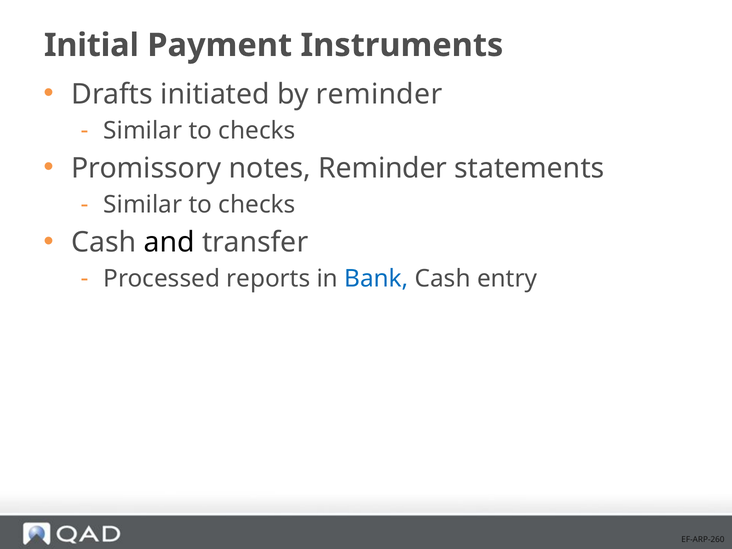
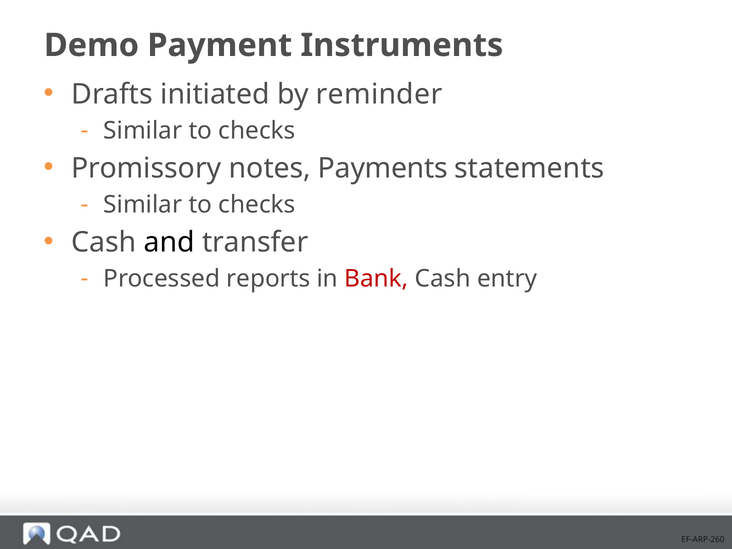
Initial: Initial -> Demo (91, 45)
notes Reminder: Reminder -> Payments (383, 168)
Bank colour: blue -> red (376, 279)
